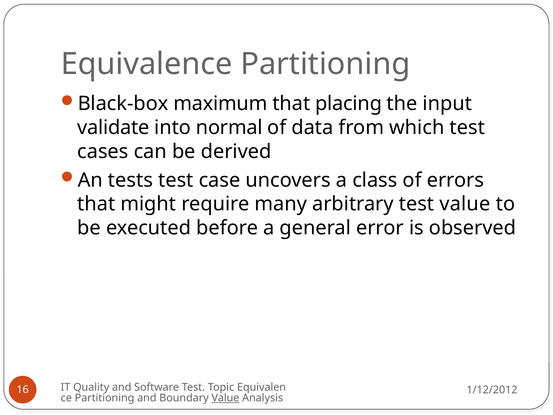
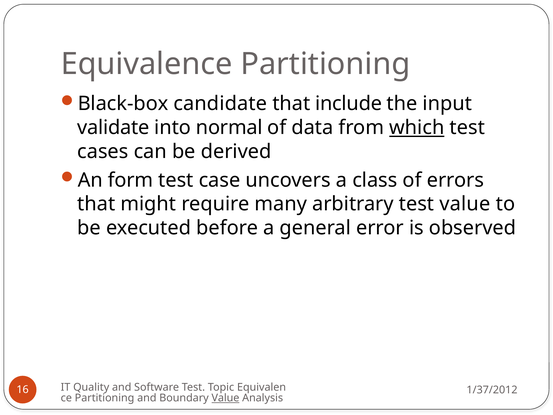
maximum: maximum -> candidate (220, 104)
placing: placing -> include (349, 104)
which underline: none -> present (417, 128)
tests: tests -> form (131, 180)
1/12/2012: 1/12/2012 -> 1/37/2012 (492, 390)
